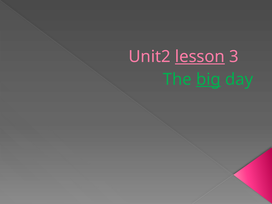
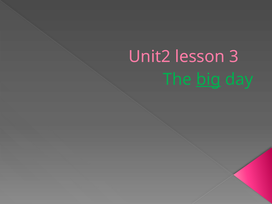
lesson underline: present -> none (200, 57)
